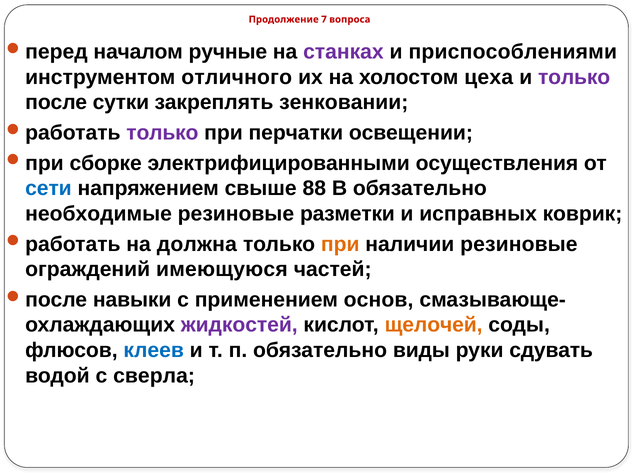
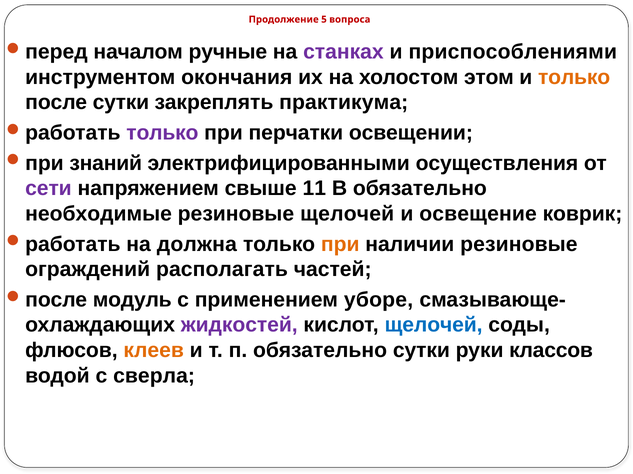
7: 7 -> 5 (324, 19)
отличного: отличного -> окончания (237, 77)
цеха: цеха -> этом (489, 77)
только colour: purple -> orange (574, 77)
зенковании: зенковании -> практикума (344, 103)
сборке: сборке -> знаний (106, 163)
сети colour: blue -> purple (48, 189)
88: 88 -> 11 (314, 189)
резиновые разметки: разметки -> щелочей (347, 214)
исправных: исправных -> освещение (478, 214)
имеющуюся: имеющуюся -> располагать (222, 270)
навыки: навыки -> модуль (132, 300)
основ: основ -> уборе (379, 300)
щелочей colour: orange -> blue (434, 326)
клеев colour: blue -> orange (154, 351)
обязательно виды: виды -> сутки (421, 351)
сдувать: сдувать -> классов (551, 351)
